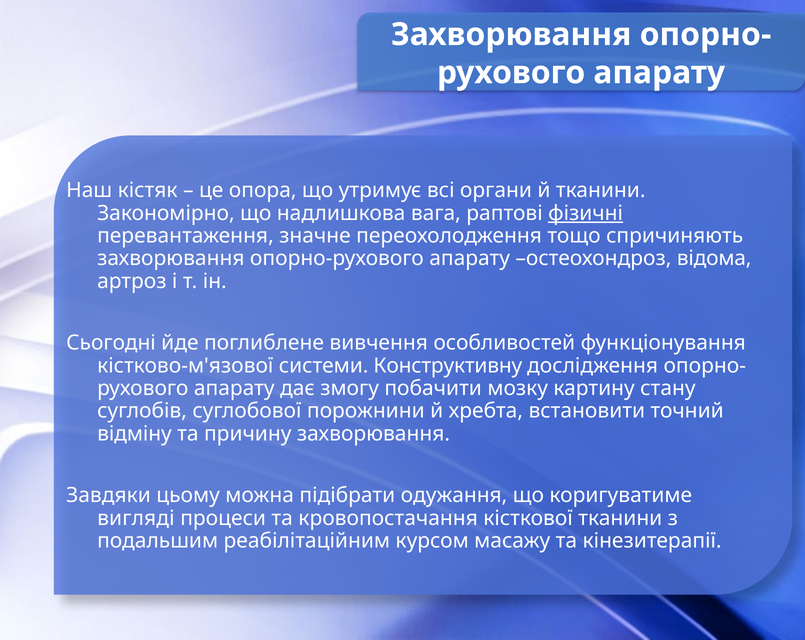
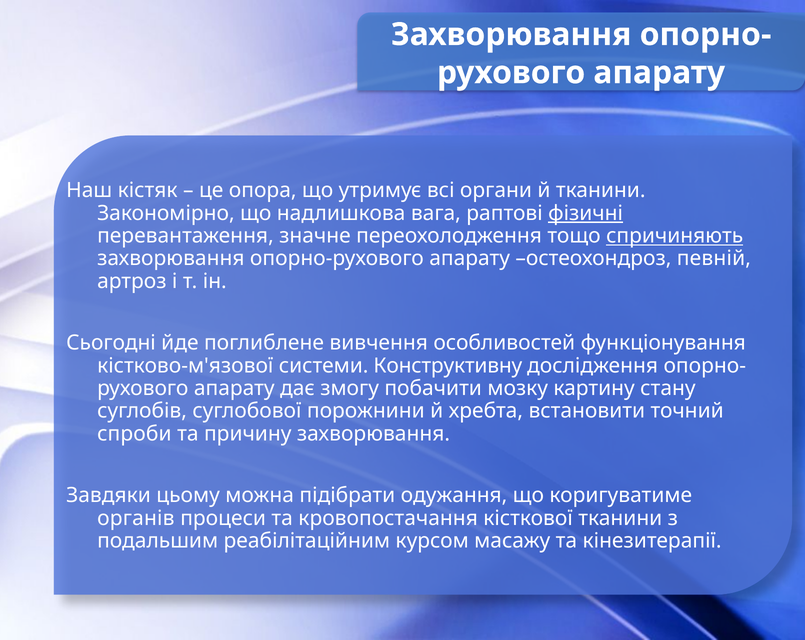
спричиняють underline: none -> present (675, 236)
відома: відома -> певнiй (714, 259)
відміну: відміну -> спроби (134, 434)
вигляді: вигляді -> органів (136, 518)
